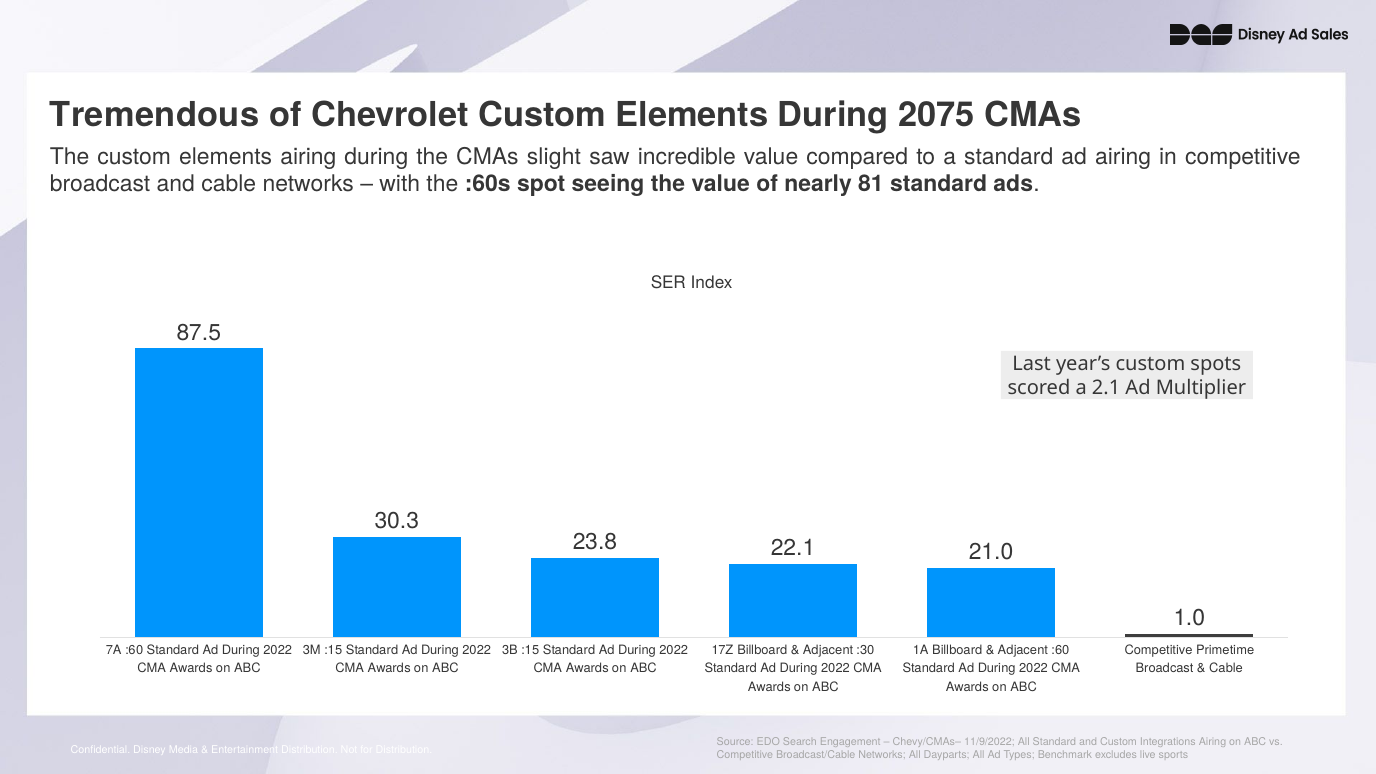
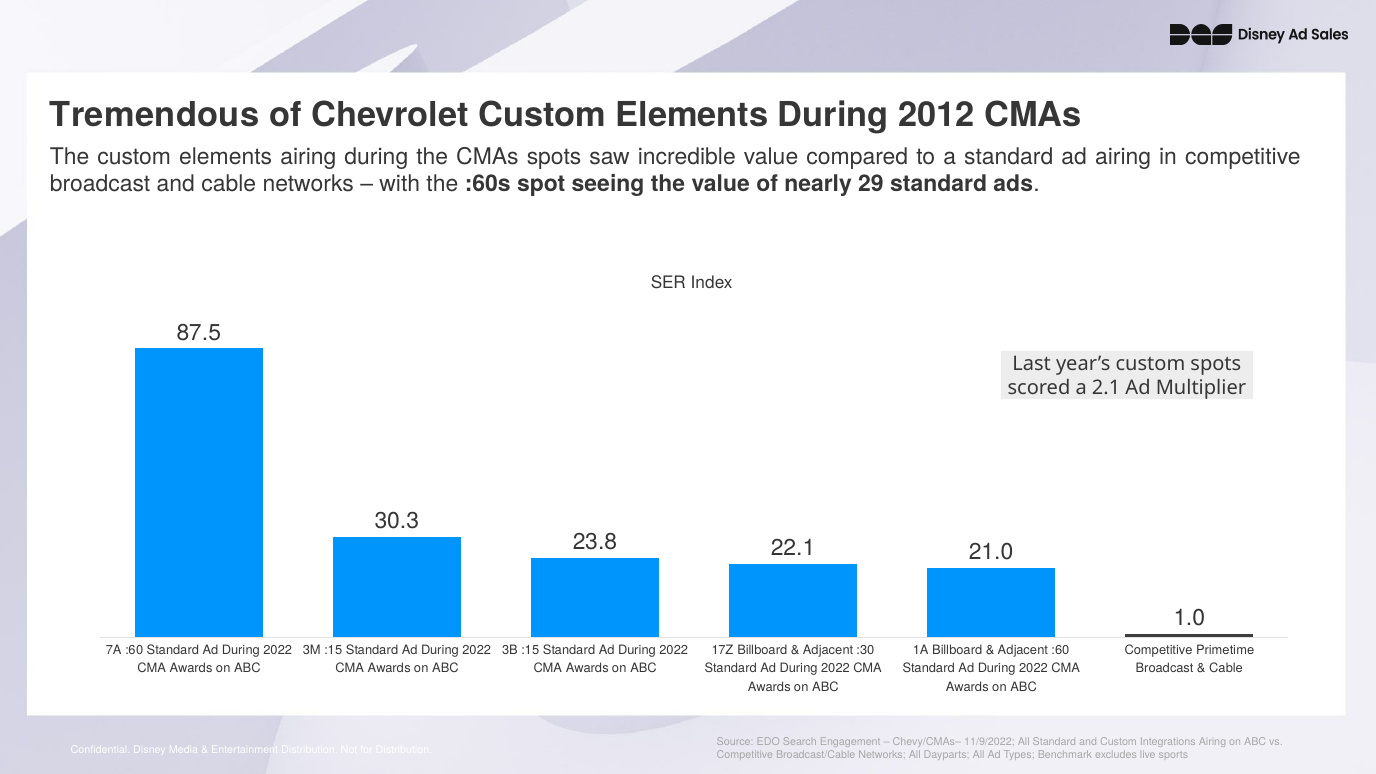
2075: 2075 -> 2012 (936, 115)
CMAs slight: slight -> spots (554, 157)
81: 81 -> 29 (871, 184)
